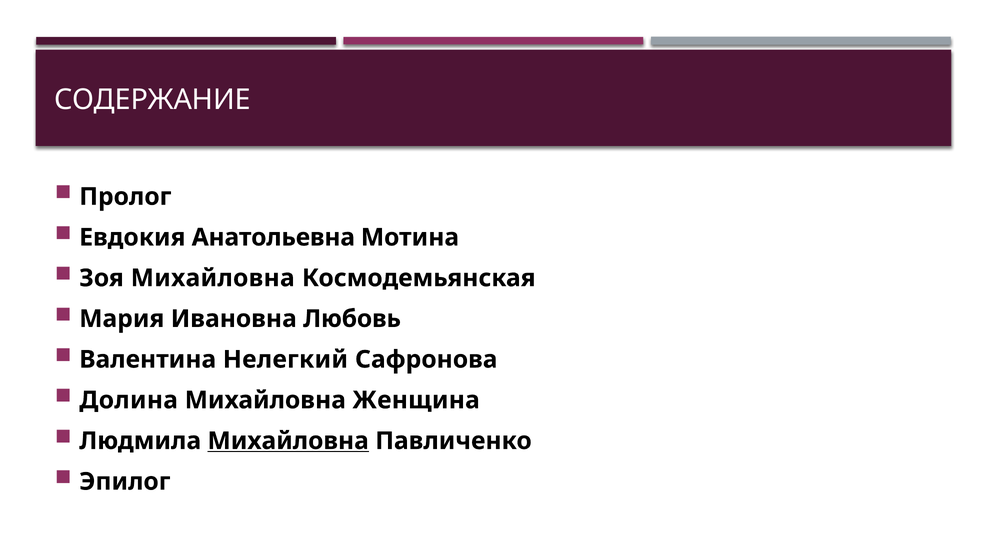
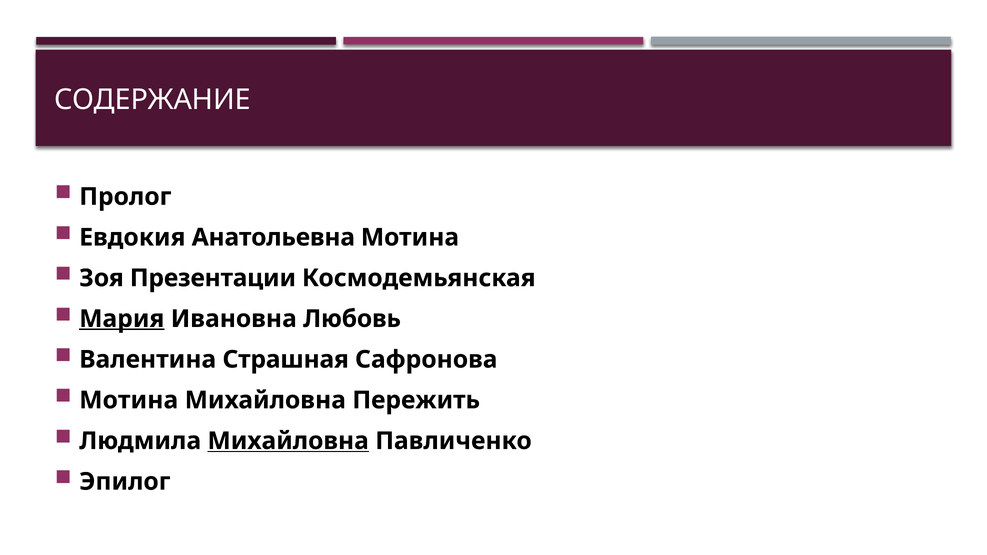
Зоя Михайловна: Михайловна -> Презентации (213, 278)
Мария underline: none -> present (122, 319)
Нелегкий: Нелегкий -> Страшная (286, 360)
Долина: Долина -> Мотина (129, 400)
Женщина: Женщина -> Пережить (416, 400)
